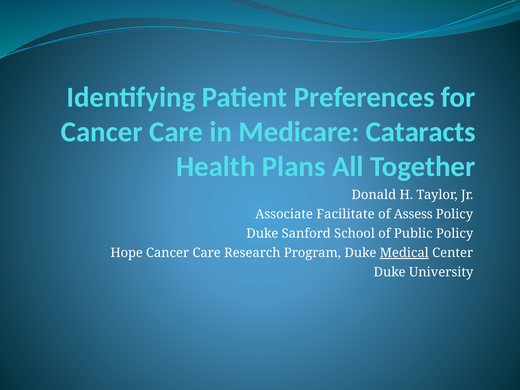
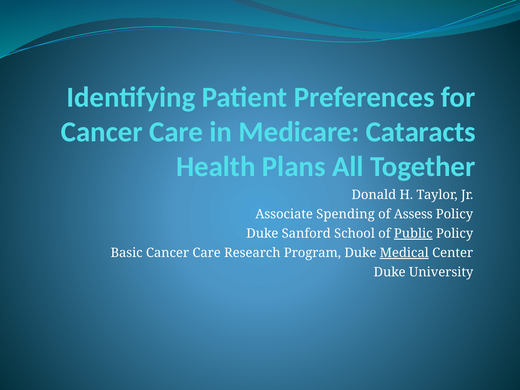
Facilitate: Facilitate -> Spending (346, 214)
Public underline: none -> present (413, 234)
Hope: Hope -> Basic (127, 253)
